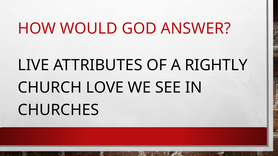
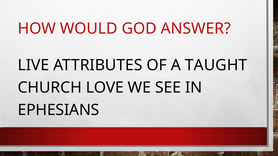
RIGHTLY: RIGHTLY -> TAUGHT (216, 65)
CHURCHES: CHURCHES -> EPHESIANS (59, 110)
